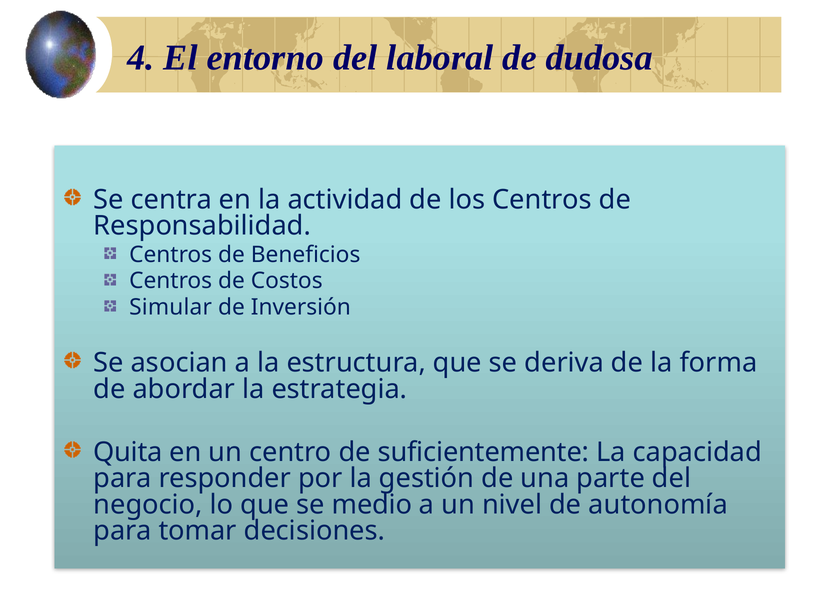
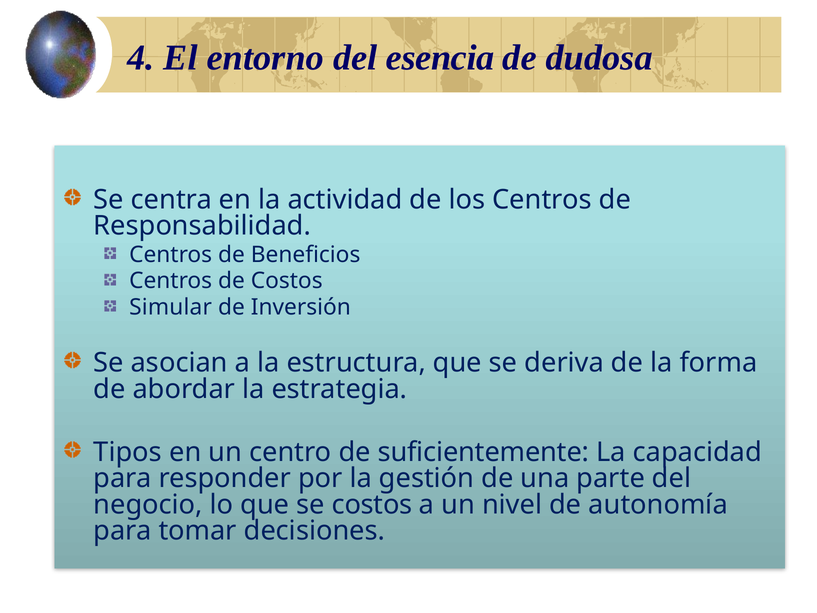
laboral: laboral -> esencia (440, 58)
Quita: Quita -> Tipos (128, 452)
se medio: medio -> costos (372, 504)
